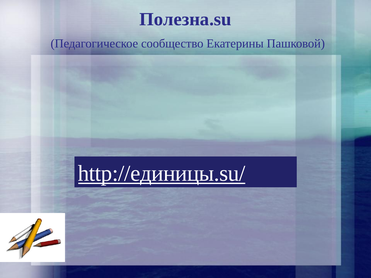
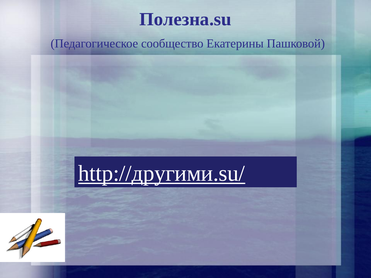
http://единицы.su/: http://единицы.su/ -> http://другими.su/ (162, 174)
